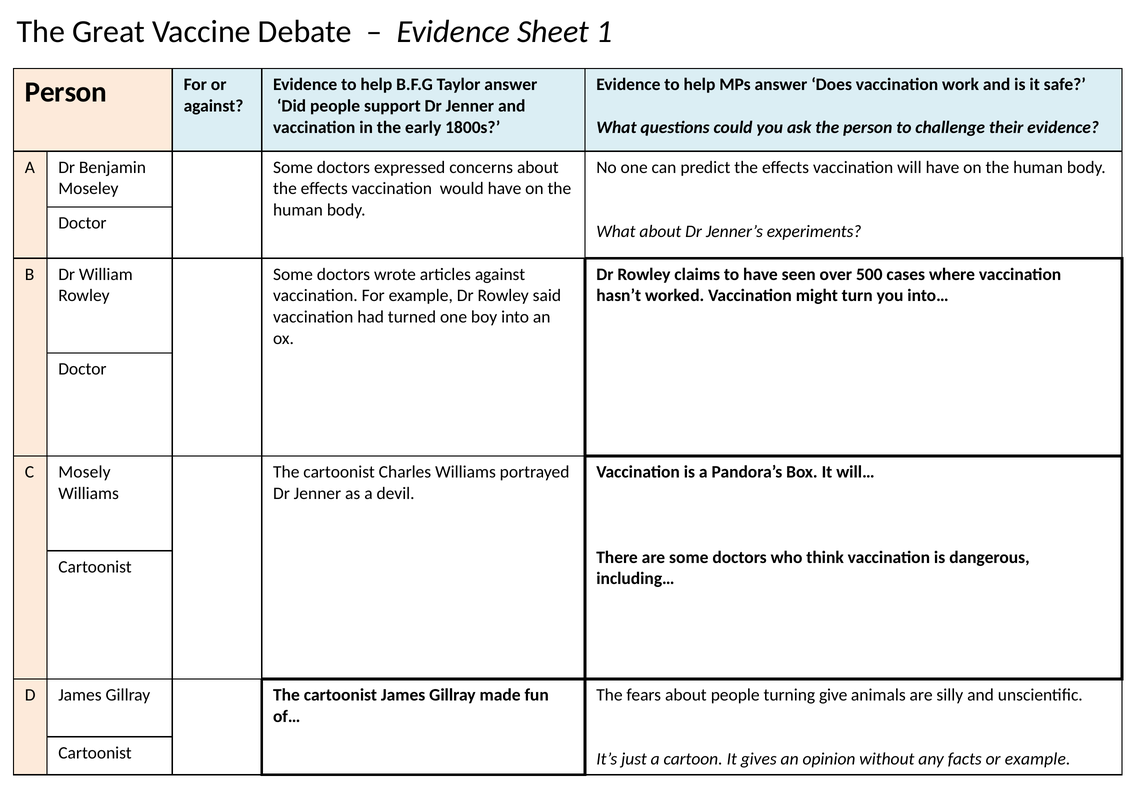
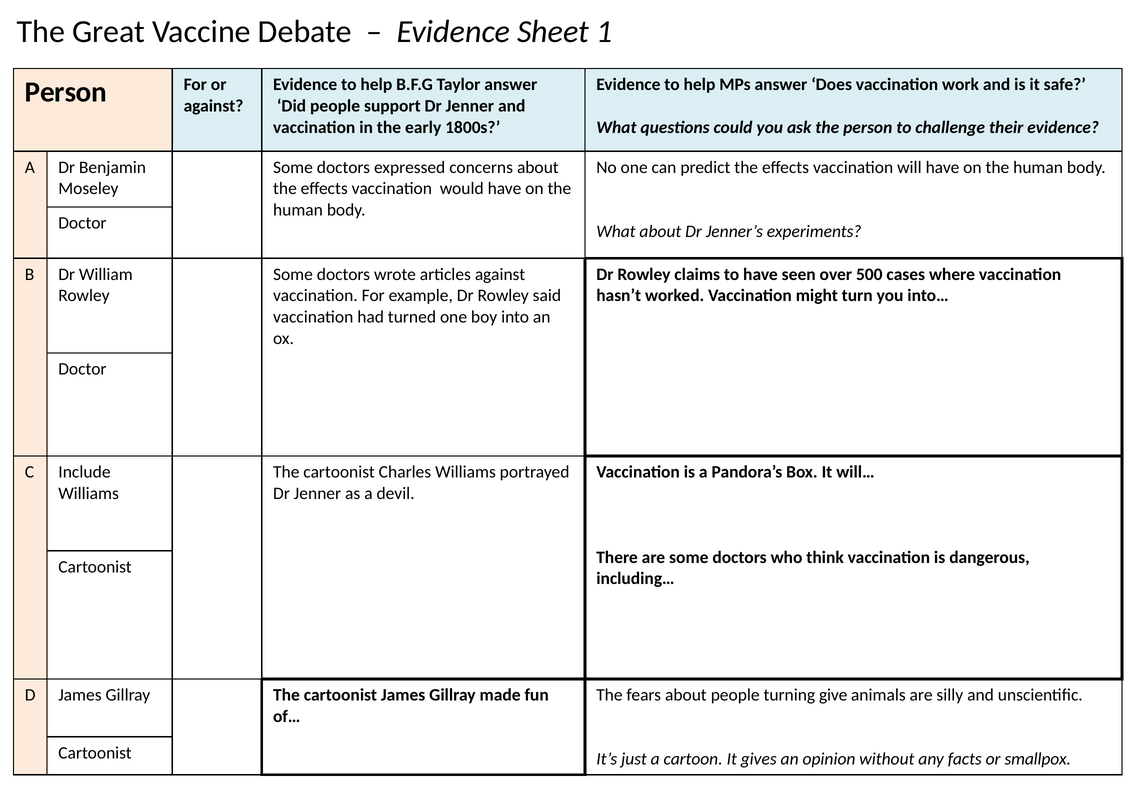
Mosely: Mosely -> Include (84, 472)
or example: example -> smallpox (1038, 759)
